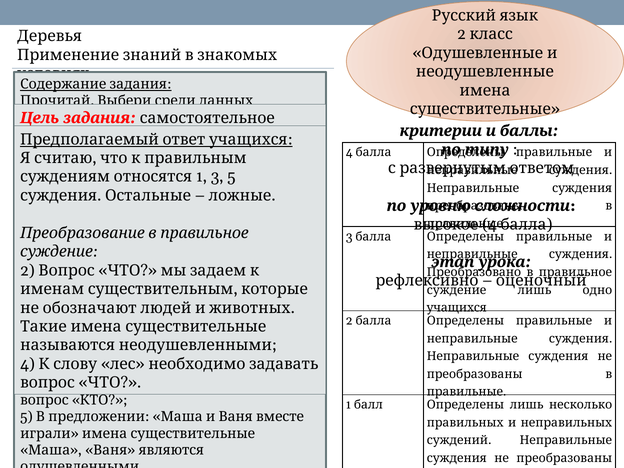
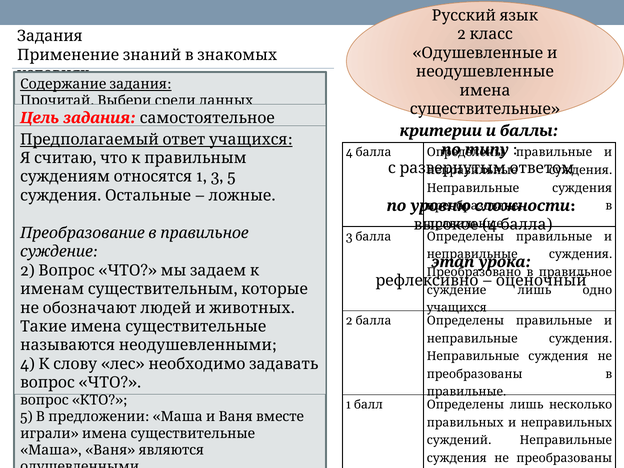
Деревья: Деревья -> Задания (50, 36)
